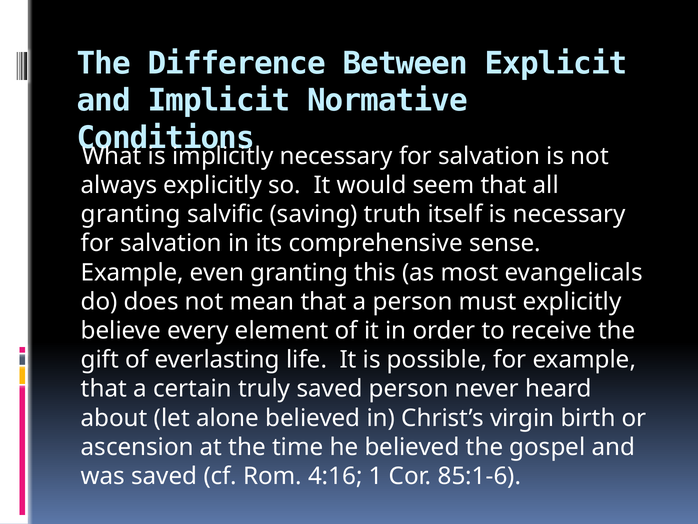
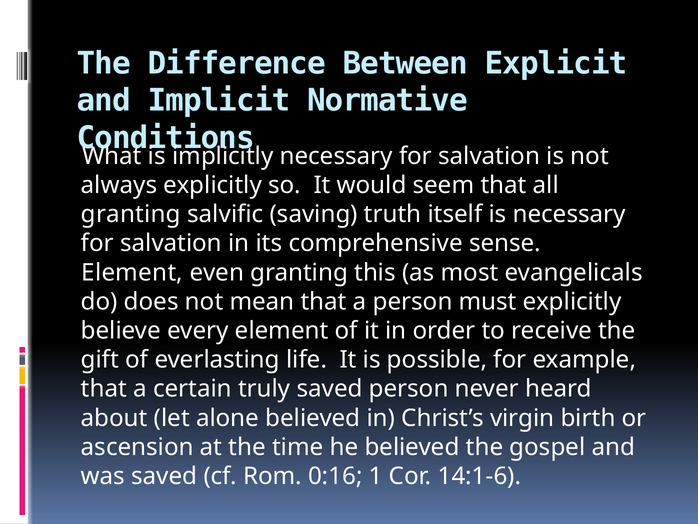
Example: Example -> Element (132, 272)
4:16: 4:16 -> 0:16 (335, 476)
85:1-6: 85:1-6 -> 14:1-6 (479, 476)
